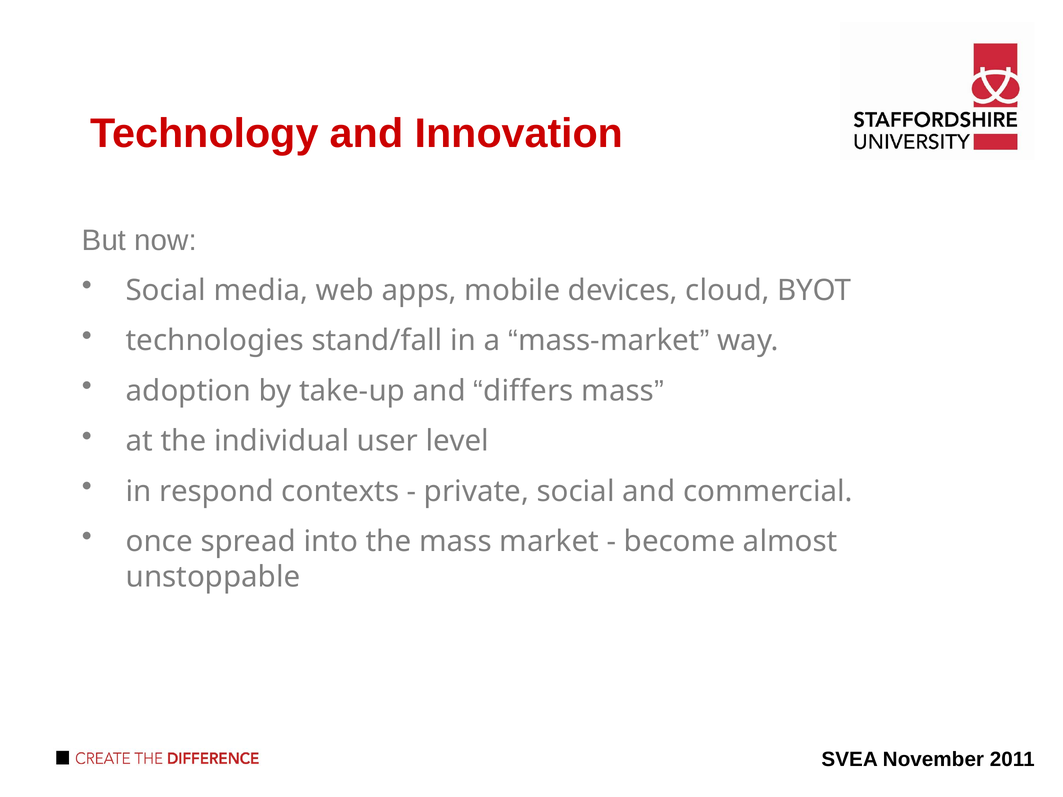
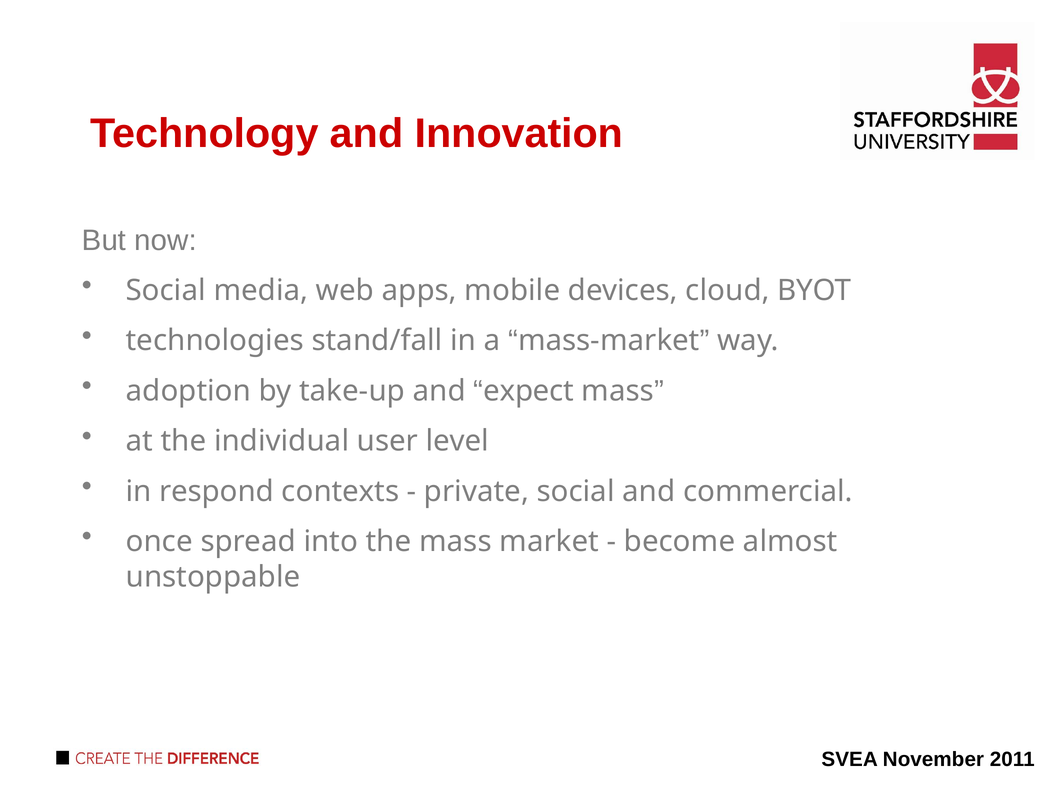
differs: differs -> expect (529, 391)
